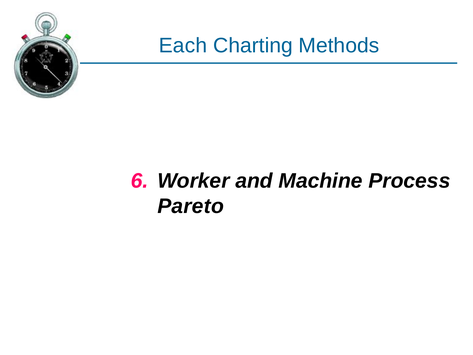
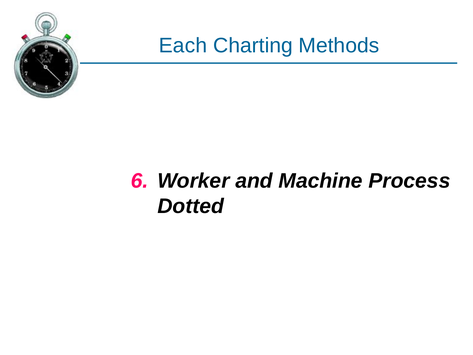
Pareto: Pareto -> Dotted (191, 206)
